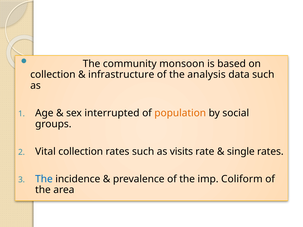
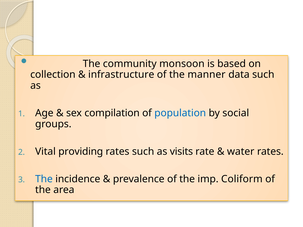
analysis: analysis -> manner (207, 75)
interrupted: interrupted -> compilation (112, 113)
population colour: orange -> blue (180, 113)
Vital collection: collection -> providing (81, 152)
single: single -> water (241, 152)
